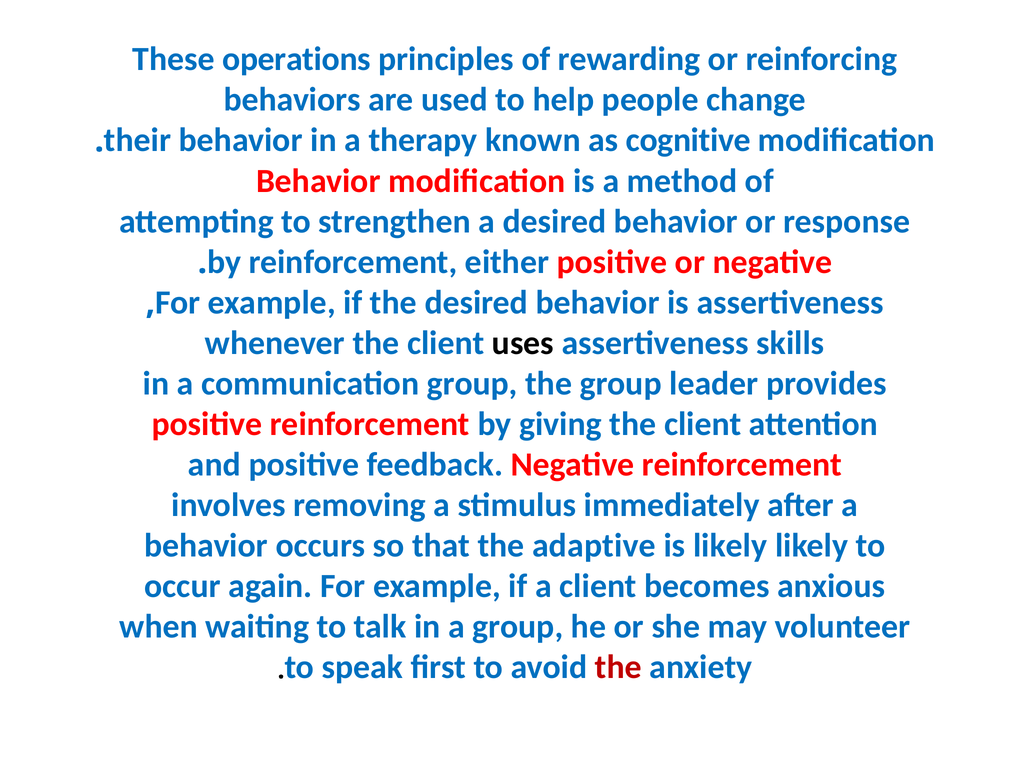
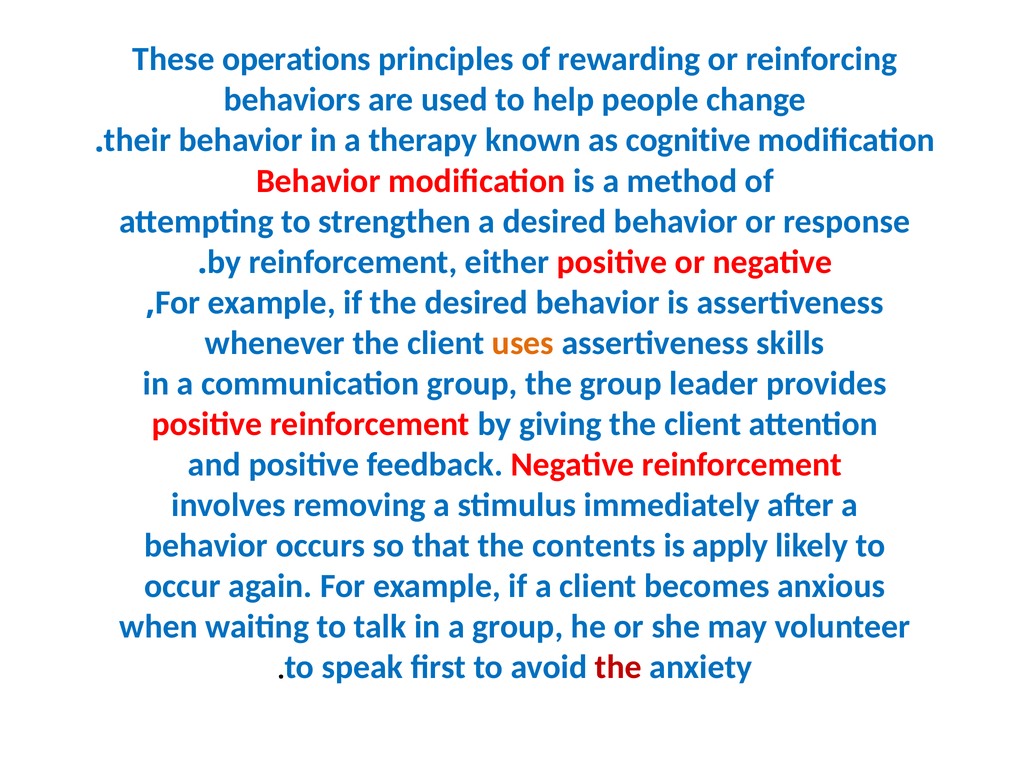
uses colour: black -> orange (523, 343)
adaptive: adaptive -> contents (594, 546)
is likely: likely -> apply (730, 546)
